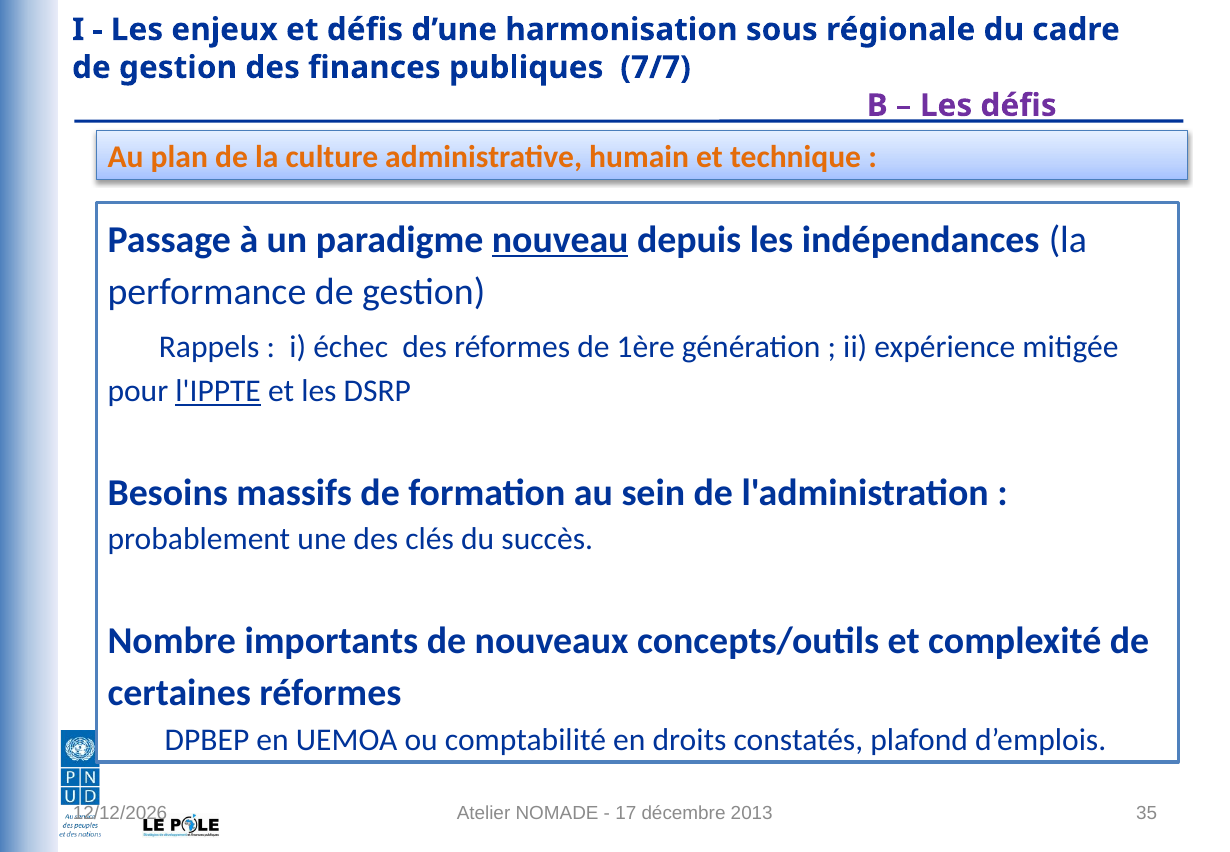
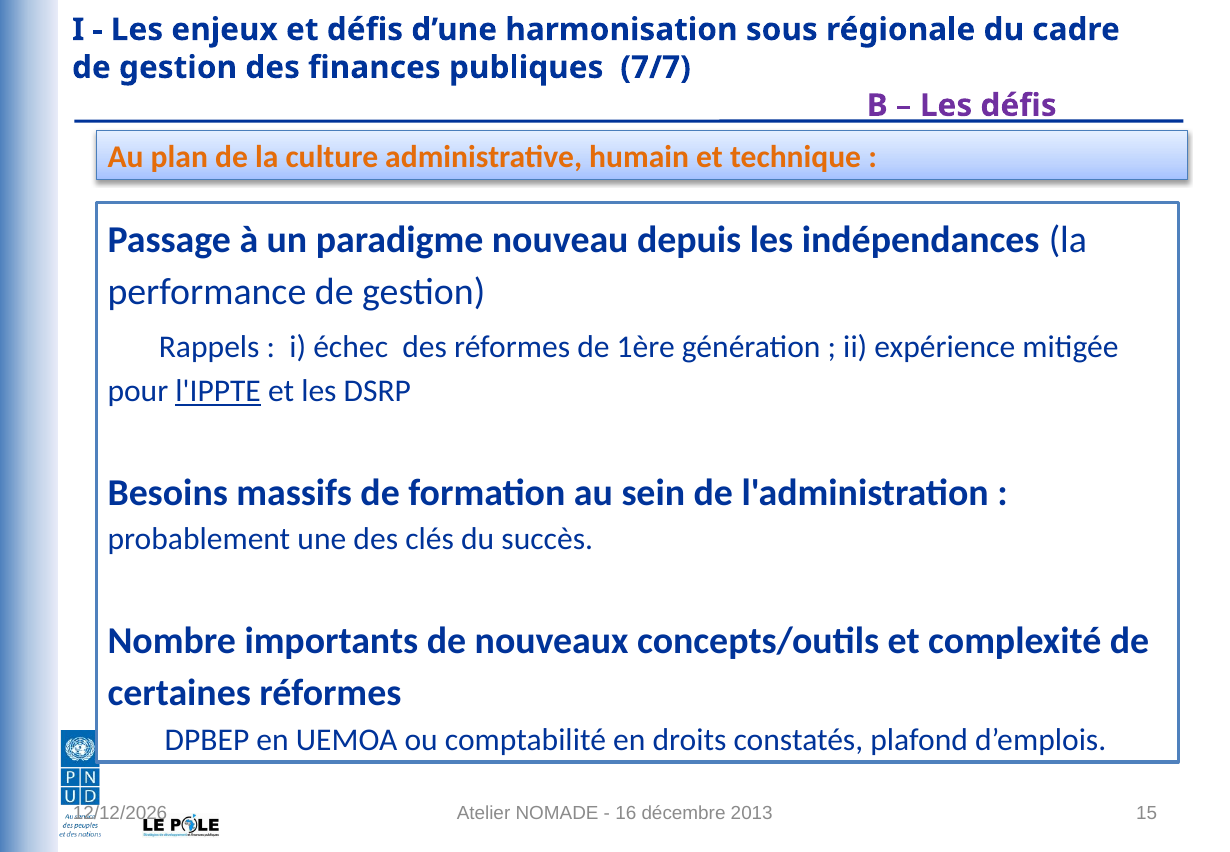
nouveau underline: present -> none (560, 240)
17: 17 -> 16 (626, 813)
35: 35 -> 15 (1147, 813)
